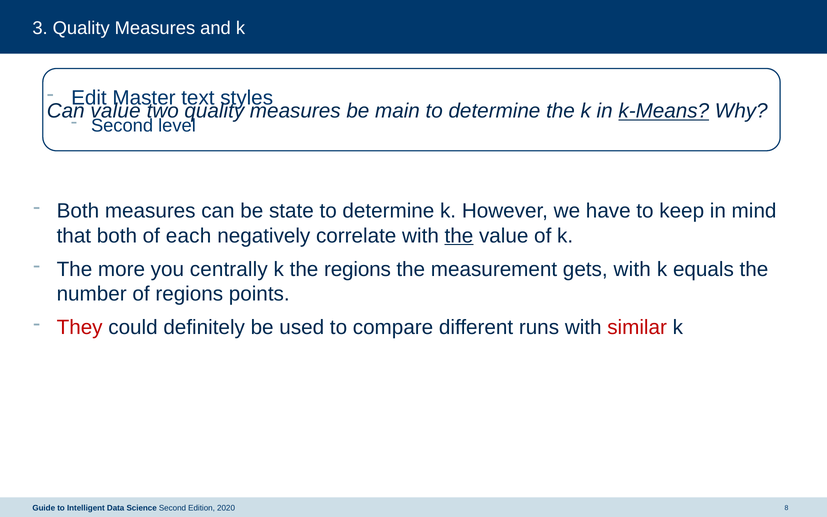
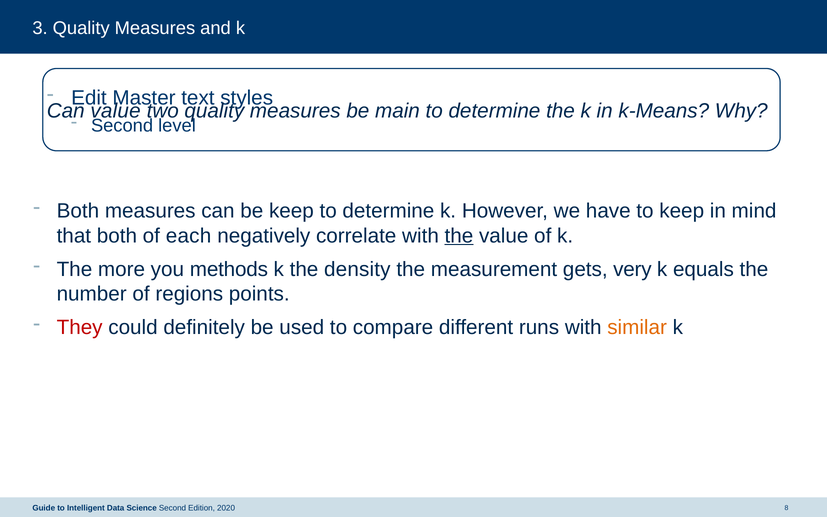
k-Means underline: present -> none (664, 111)
be state: state -> keep (291, 211)
centrally: centrally -> methods (229, 269)
the regions: regions -> density (357, 269)
gets with: with -> very (632, 269)
similar colour: red -> orange (637, 327)
